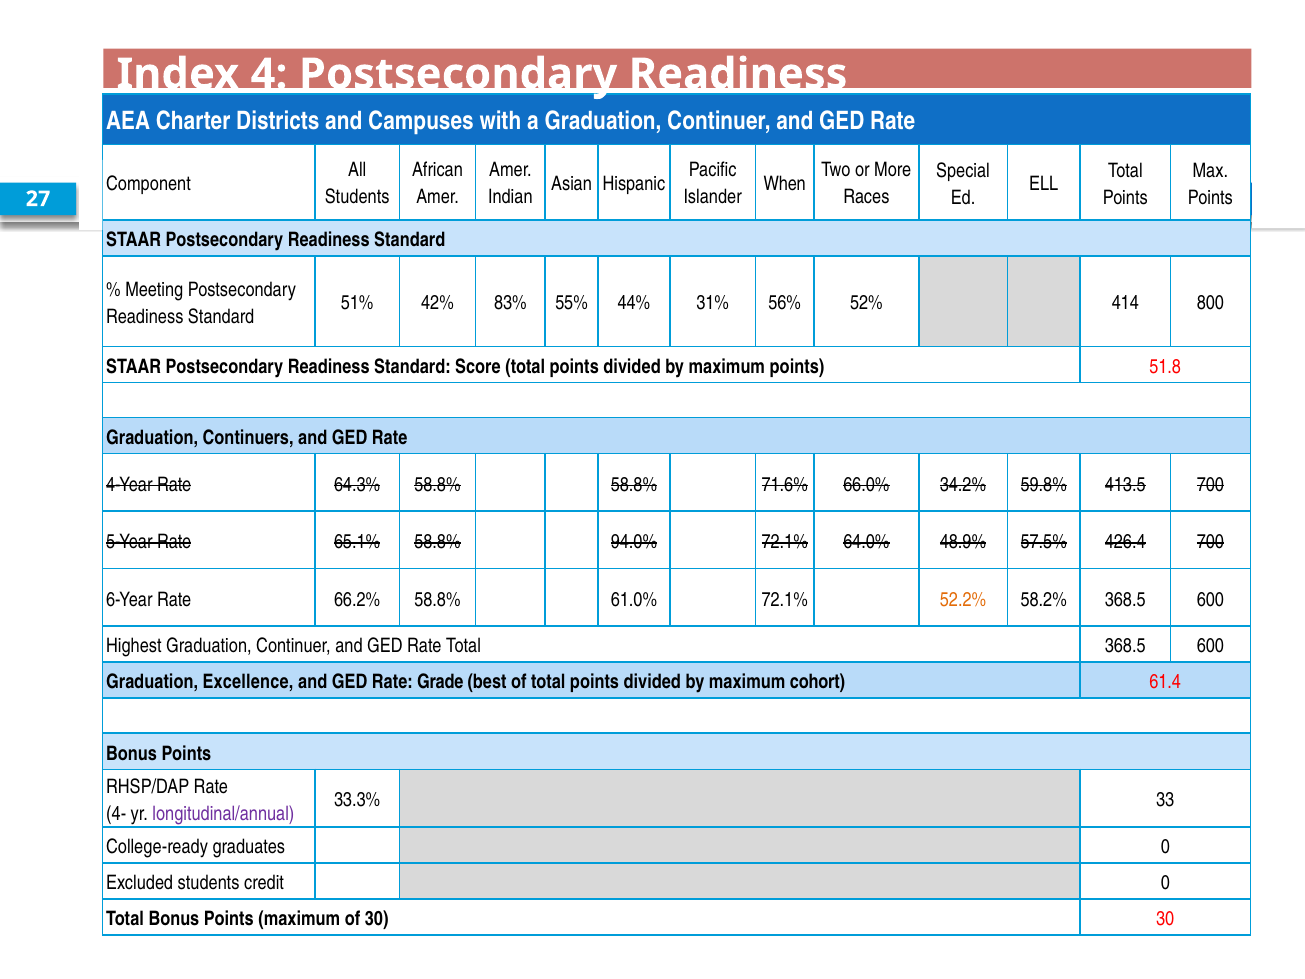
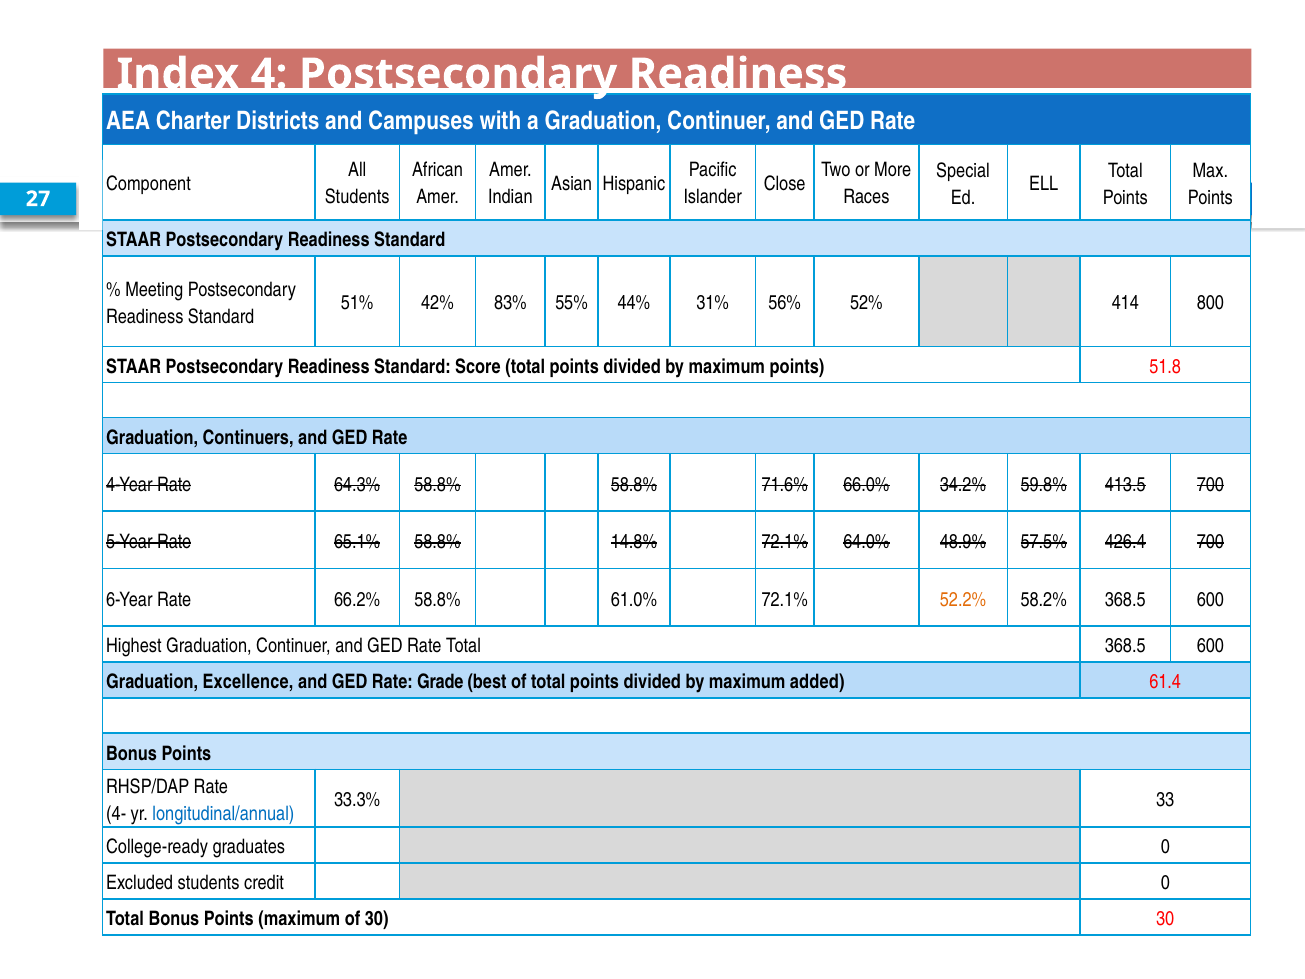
When: When -> Close (785, 183)
94.0%: 94.0% -> 14.8% (634, 542)
cohort: cohort -> added (817, 682)
longitudinal/annual colour: purple -> blue (223, 814)
